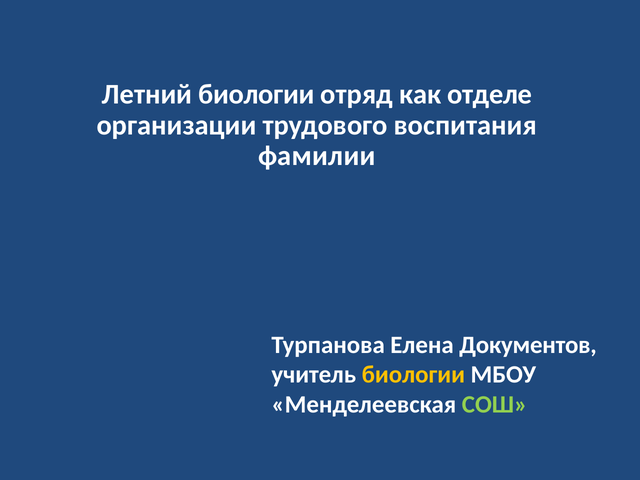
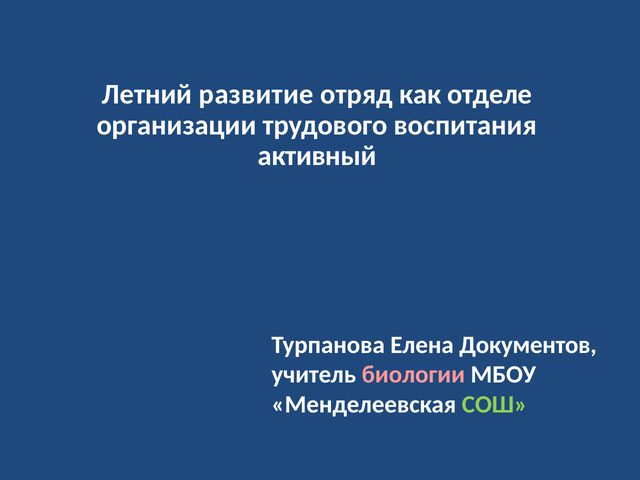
Летний биологии: биологии -> развитие (256, 94)
фамилии: фамилии -> активный (317, 156)
биологии colour: yellow -> pink (413, 375)
